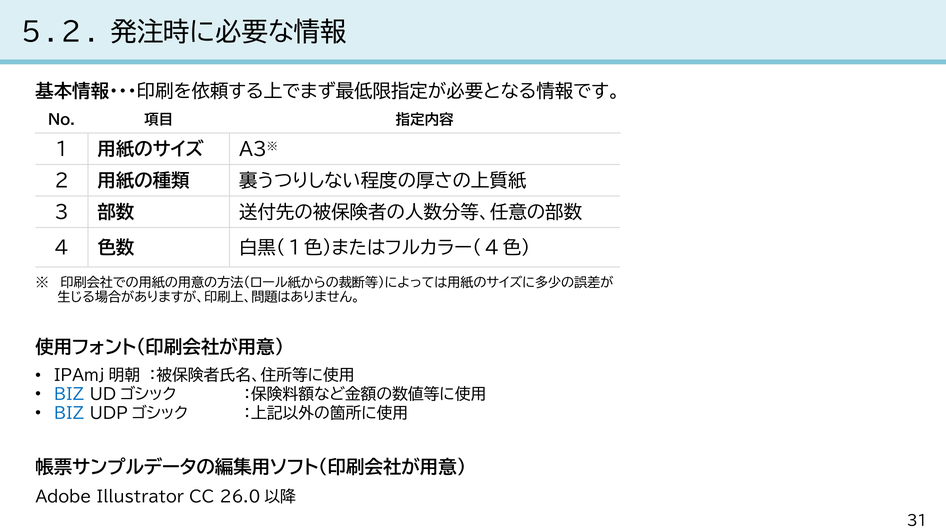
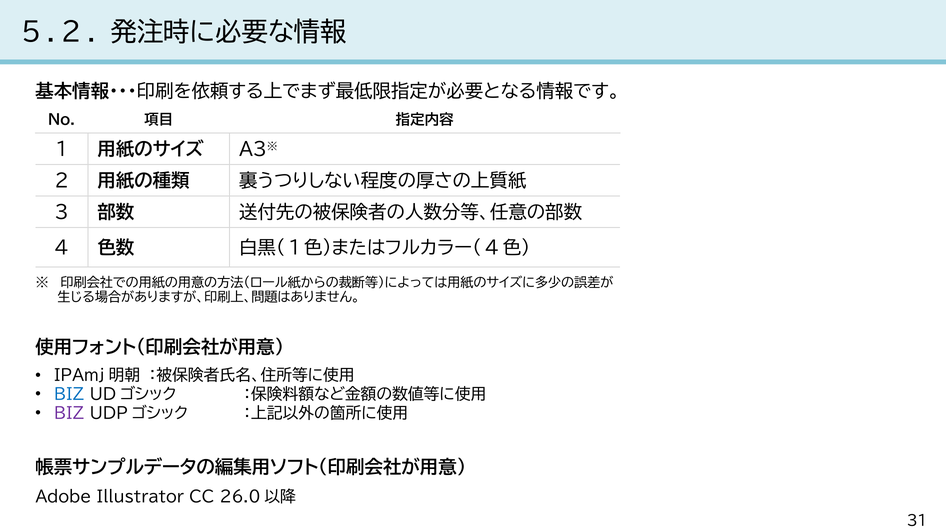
BIZ colour: blue -> purple (69, 414)
